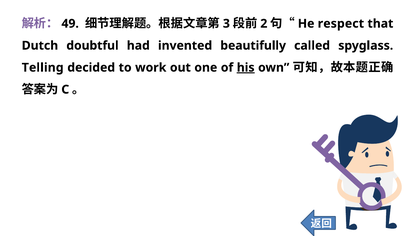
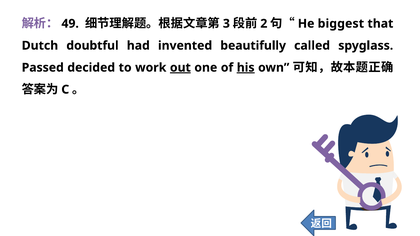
respect: respect -> biggest (341, 24)
Telling: Telling -> Passed (43, 68)
out underline: none -> present (180, 68)
